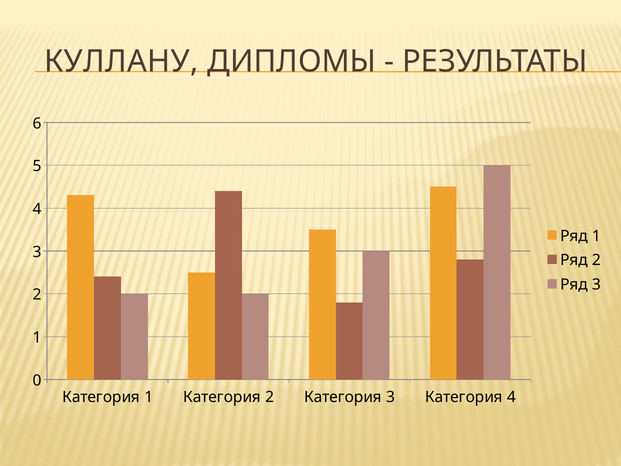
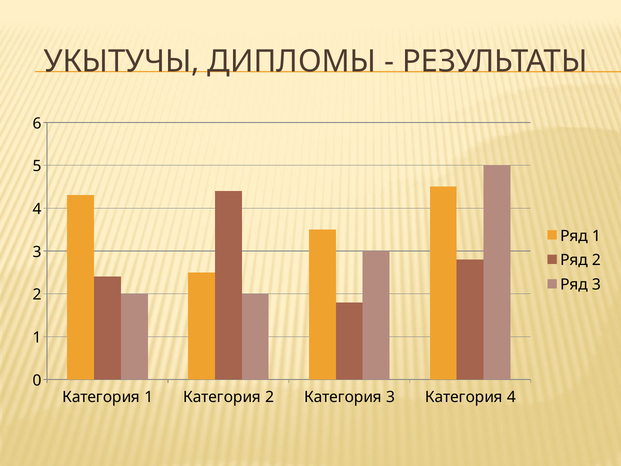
КУЛЛАНУ: КУЛЛАНУ -> УКЫТУЧЫ (122, 62)
